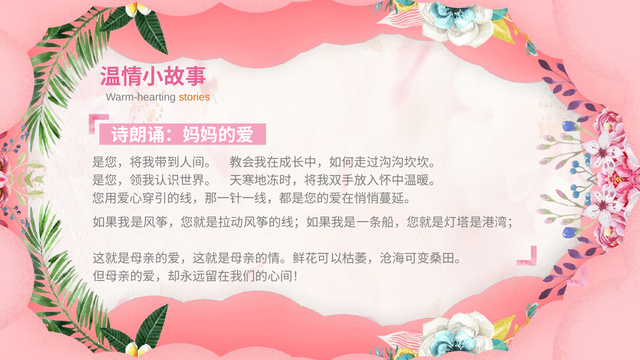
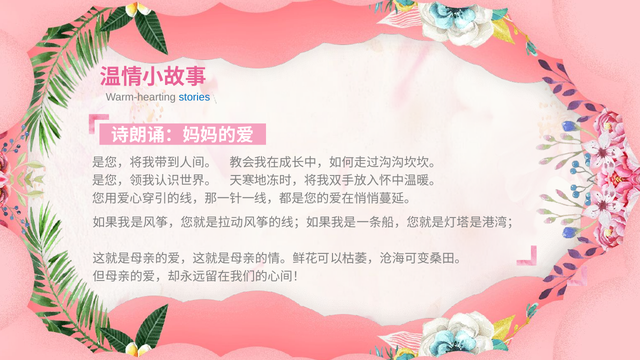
stories colour: orange -> blue (194, 97)
